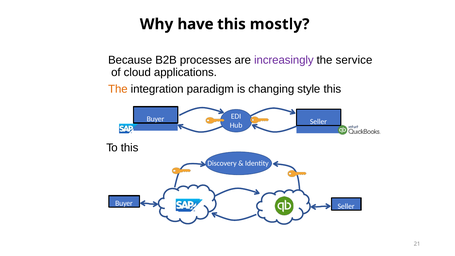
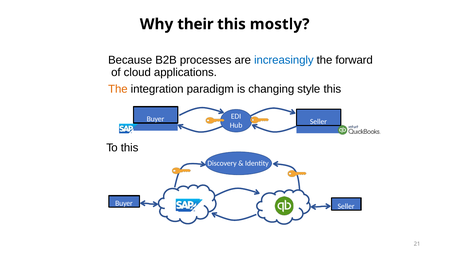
have: have -> their (195, 24)
increasingly colour: purple -> blue (284, 60)
service: service -> forward (354, 60)
